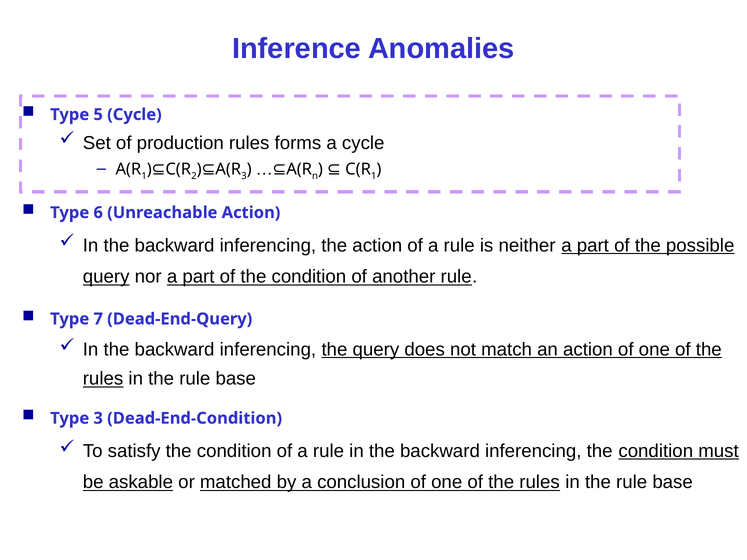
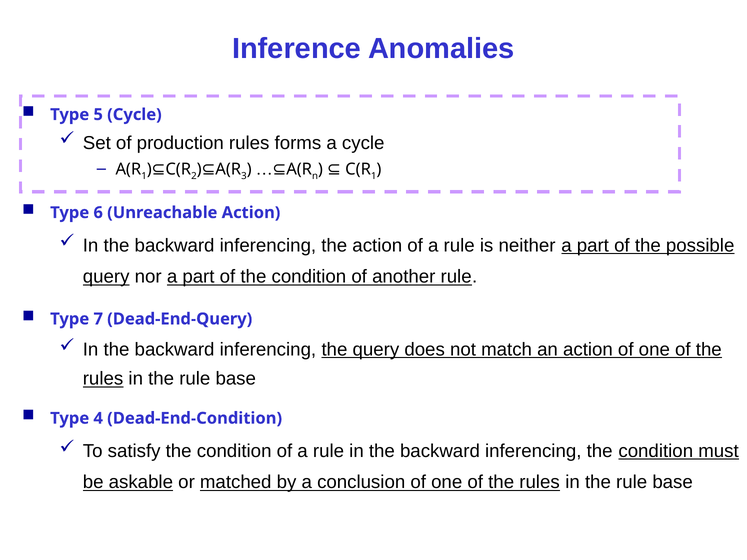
Type 3: 3 -> 4 (98, 418)
